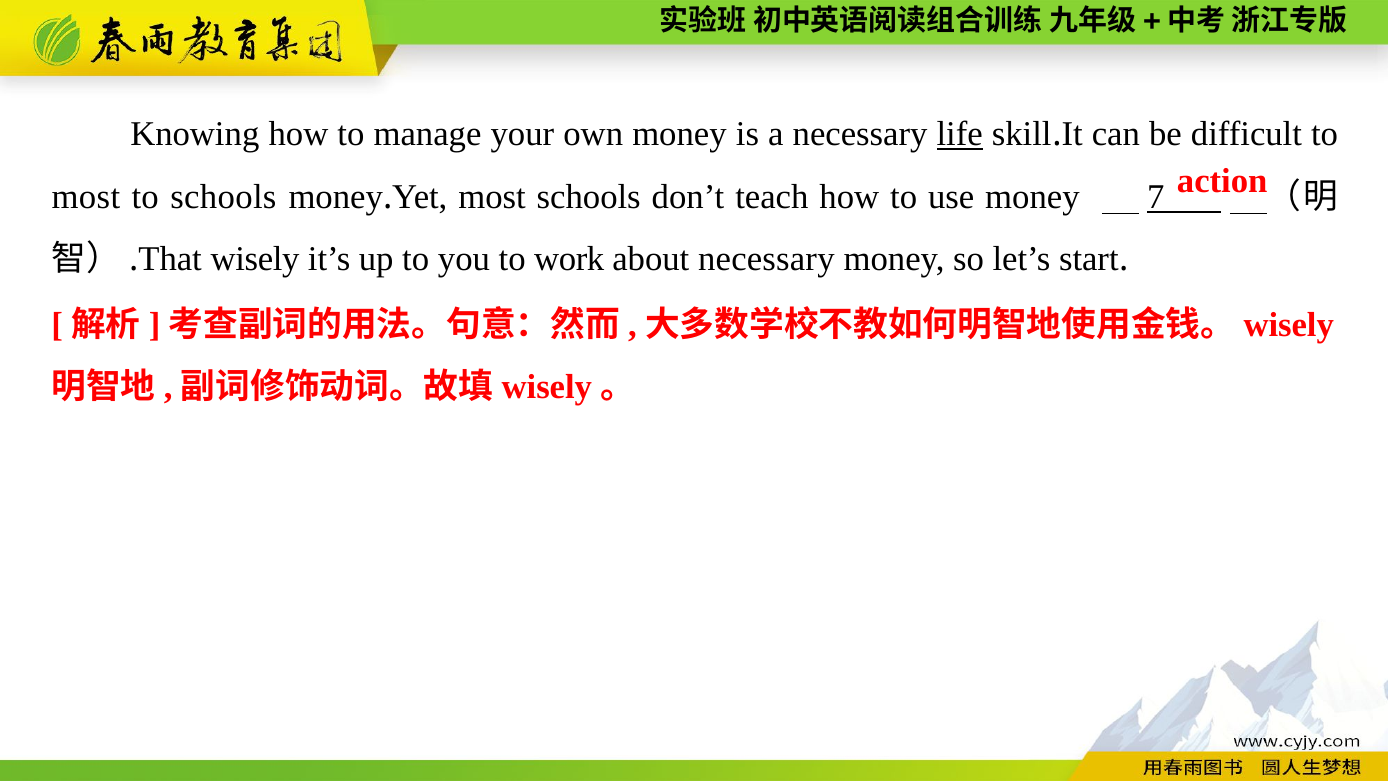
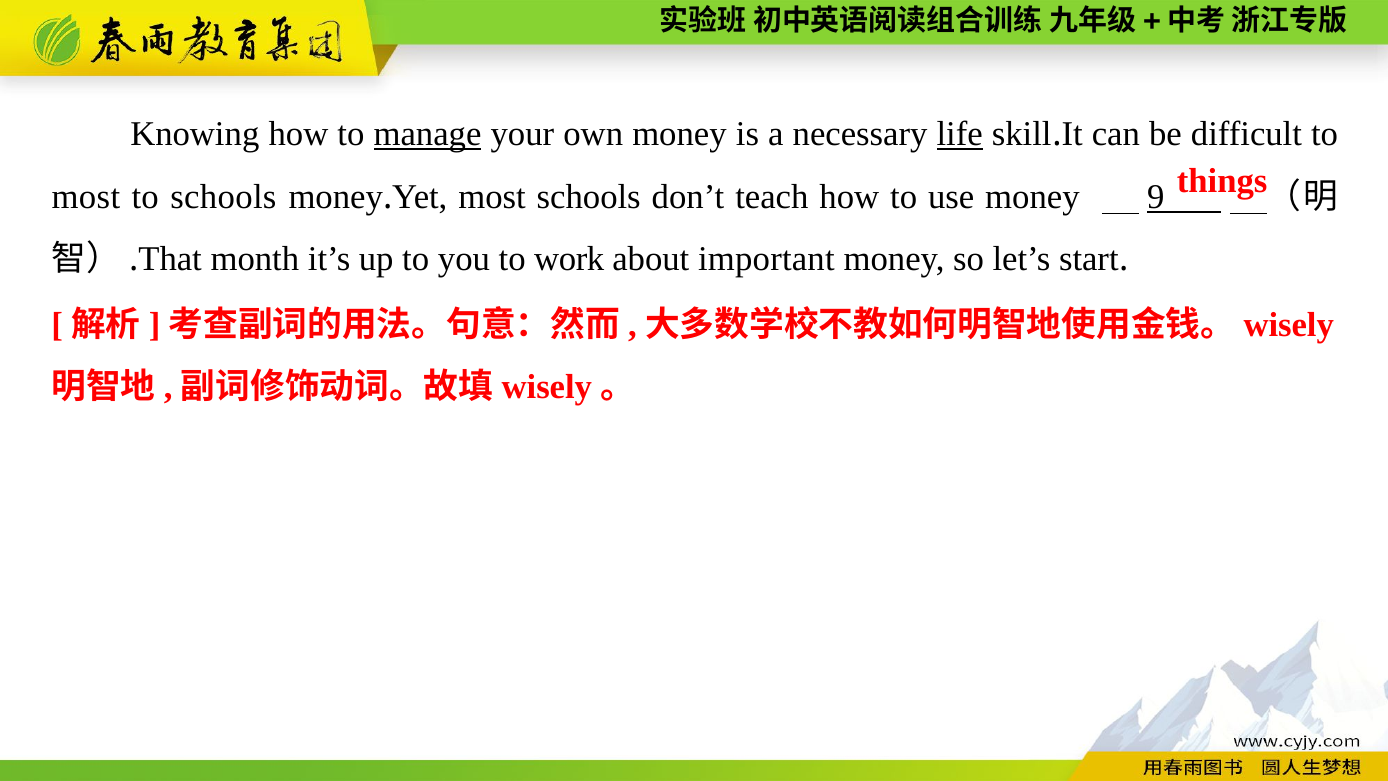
manage underline: none -> present (428, 134)
action: action -> things (1222, 181)
7: 7 -> 9 (1156, 197)
wisely: wisely -> month (255, 259)
about necessary: necessary -> important (766, 259)
